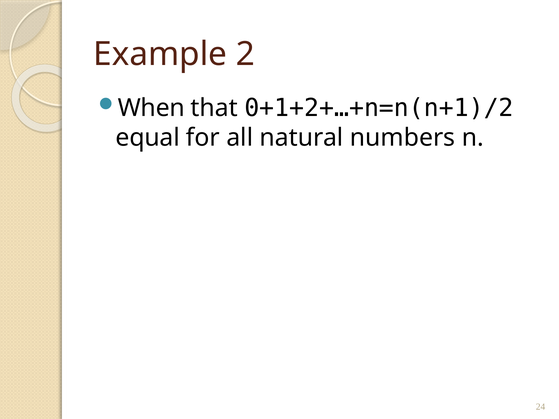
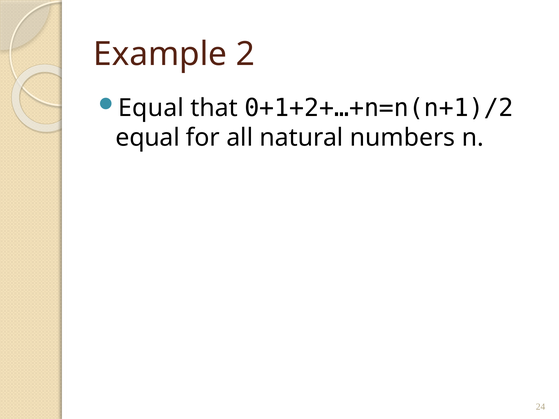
When: When -> Equal (151, 108)
